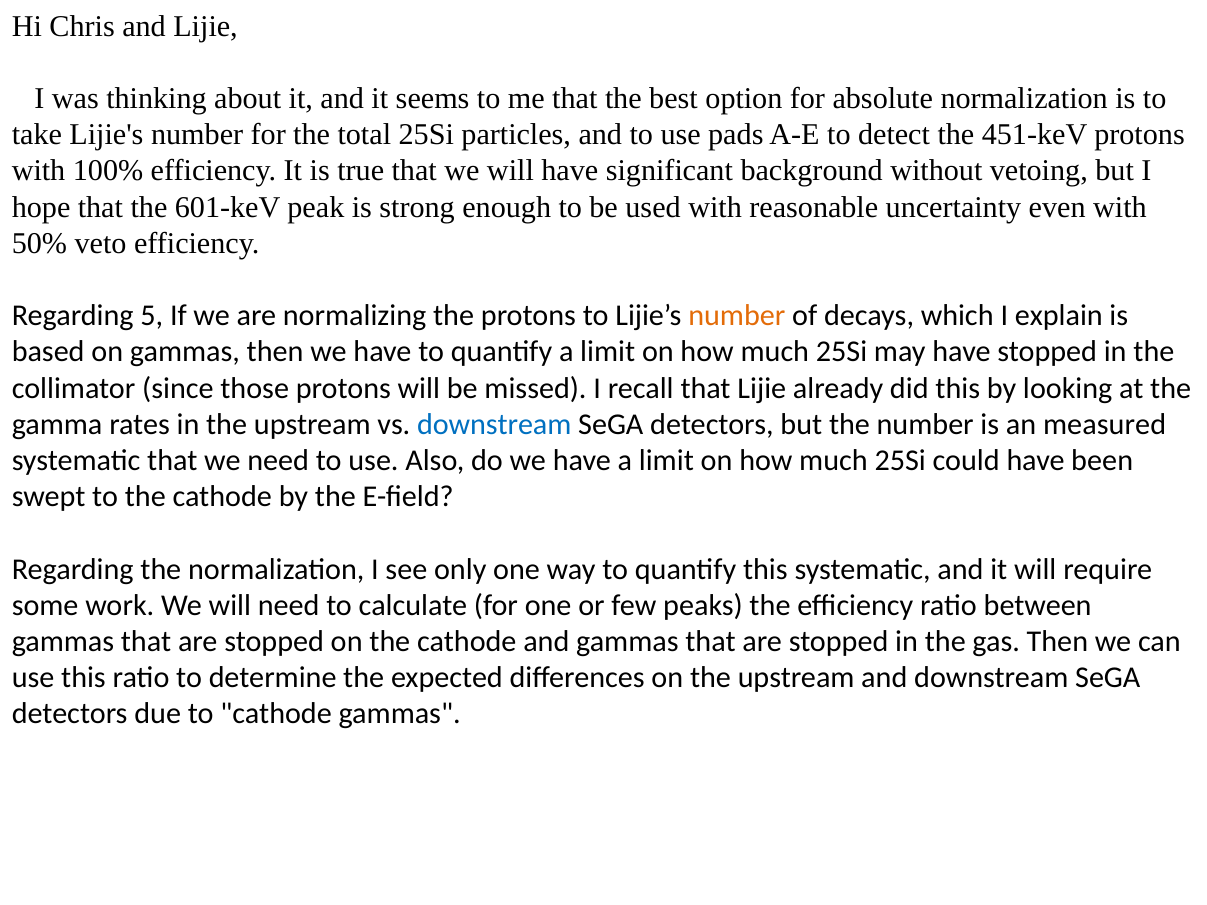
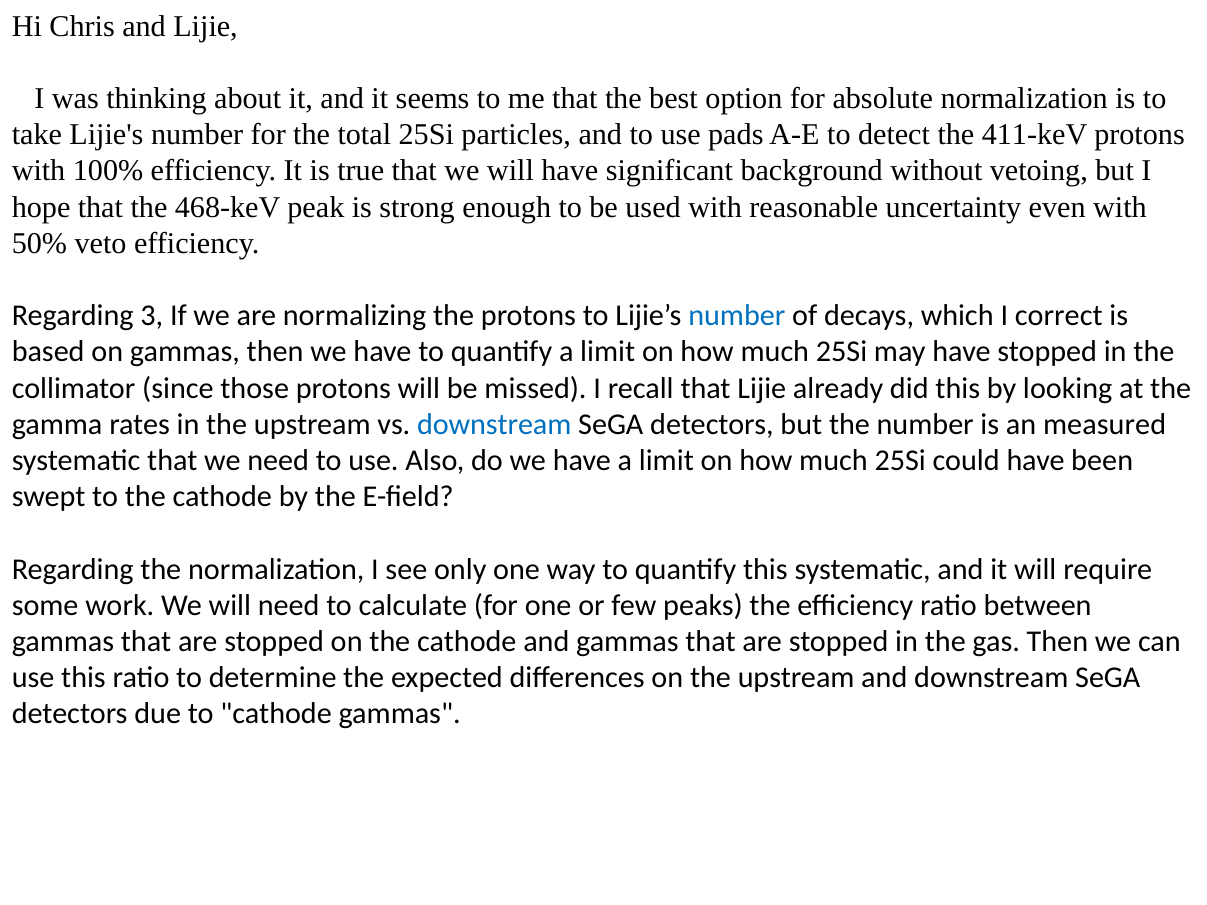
451-keV: 451-keV -> 411-keV (1035, 135)
601-keV: 601-keV -> 468-keV (228, 207)
5: 5 -> 3 (152, 316)
number colour: orange -> blue (737, 316)
explain: explain -> correct (1059, 316)
